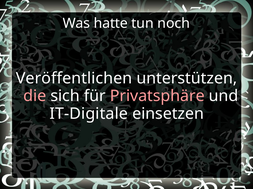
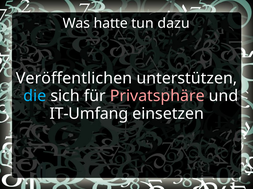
noch: noch -> dazu (174, 23)
die colour: pink -> light blue (35, 96)
IT-Digitale: IT-Digitale -> IT-Umfang (89, 114)
